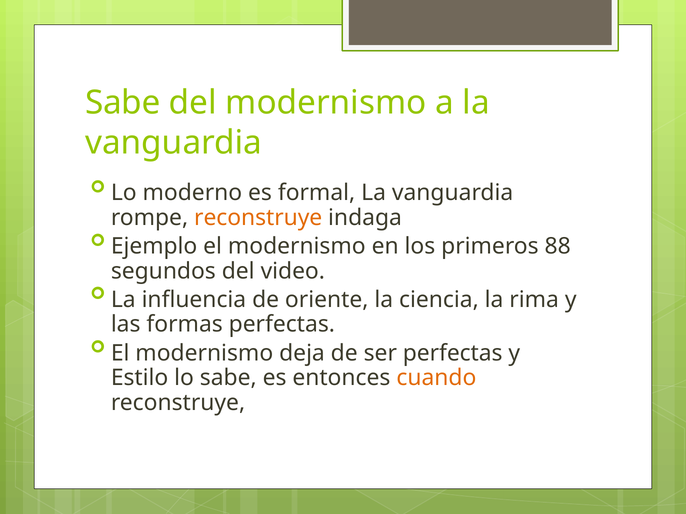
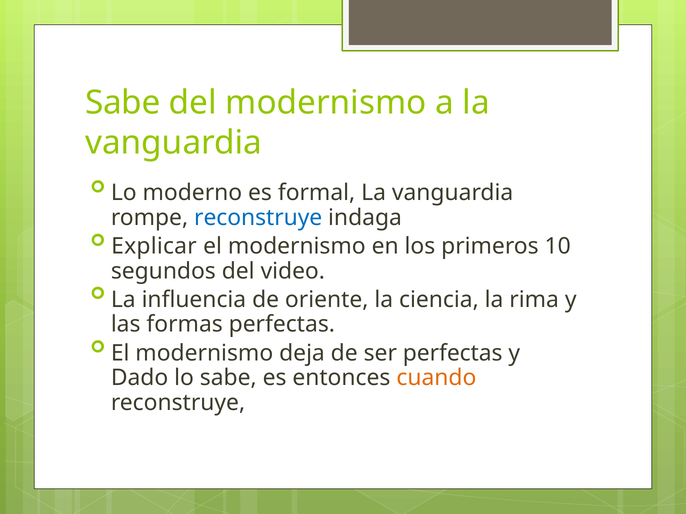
reconstruye colour: orange -> blue (258, 218)
Ejemplo: Ejemplo -> Explicar (154, 247)
88: 88 -> 10 (558, 247)
Estilo: Estilo -> Dado (140, 378)
